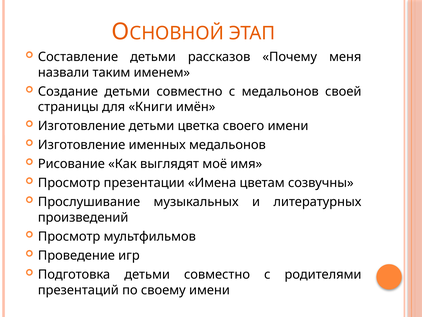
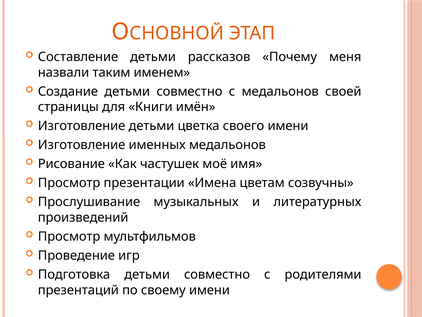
выглядят: выглядят -> частушек (170, 164)
